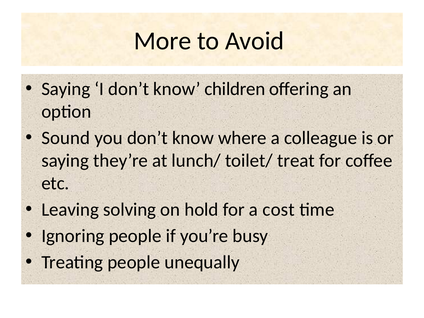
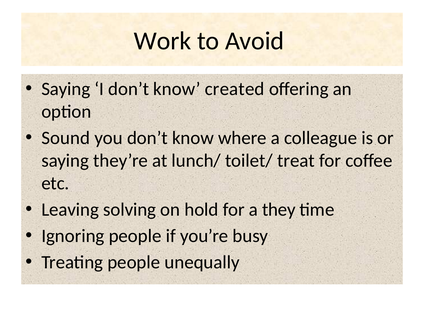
More: More -> Work (162, 41)
children: children -> created (235, 89)
cost: cost -> they (279, 210)
